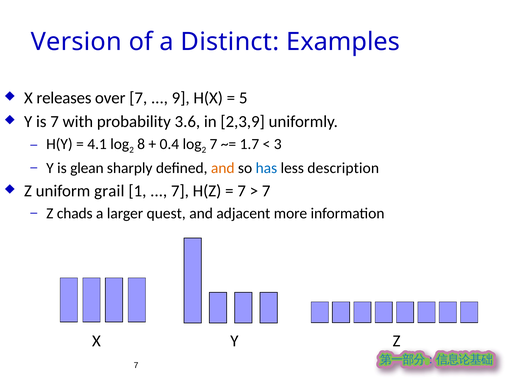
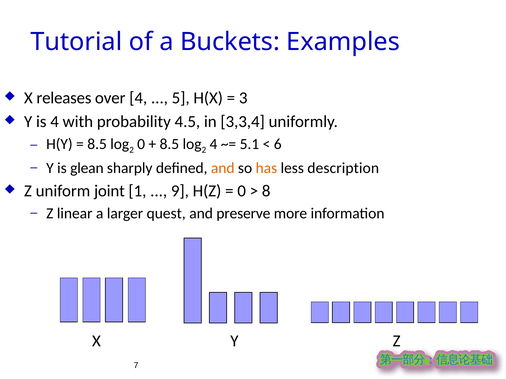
Version: Version -> Tutorial (76, 42)
Distinct: Distinct -> Buckets (230, 42)
over 7: 7 -> 4 (138, 98)
9: 9 -> 5 (181, 98)
5: 5 -> 3 (243, 98)
is 7: 7 -> 4 (55, 122)
3.6: 3.6 -> 4.5 (187, 122)
2,3,9: 2,3,9 -> 3,3,4 (243, 122)
4.1: 4.1 -> 8.5 (97, 144)
2 8: 8 -> 0 (141, 144)
0.4: 0.4 -> 8.5 (169, 144)
2 7: 7 -> 4 (213, 144)
1.7: 1.7 -> 5.1 (249, 144)
3: 3 -> 6 (278, 144)
has colour: blue -> orange (266, 168)
grail: grail -> joint (109, 191)
7: 7 -> 9 (180, 191)
7: 7 -> 0 (242, 191)
7: 7 -> 8 (266, 191)
chads: chads -> linear (75, 214)
adjacent: adjacent -> preserve (243, 214)
